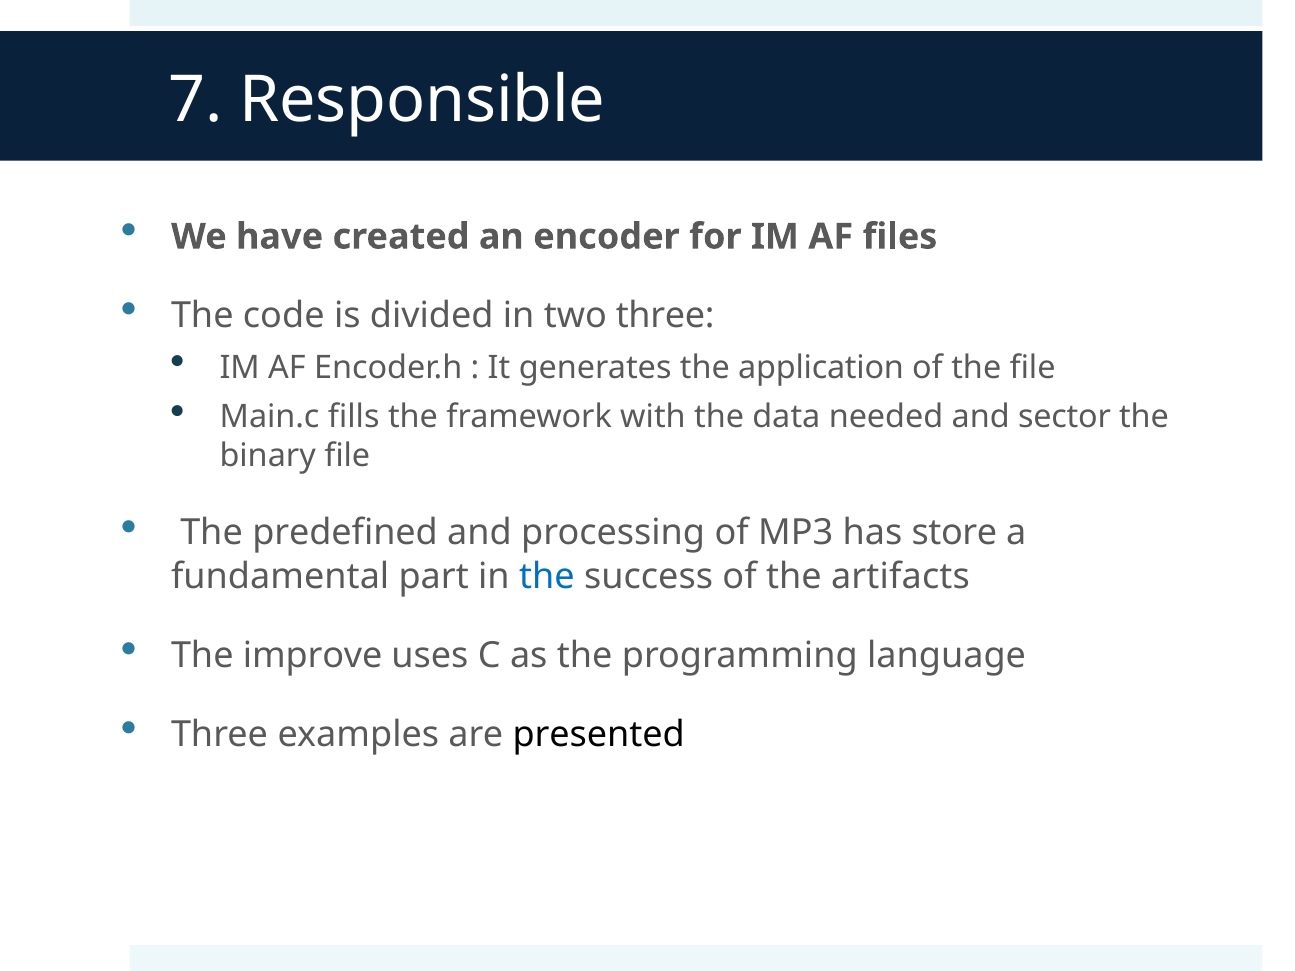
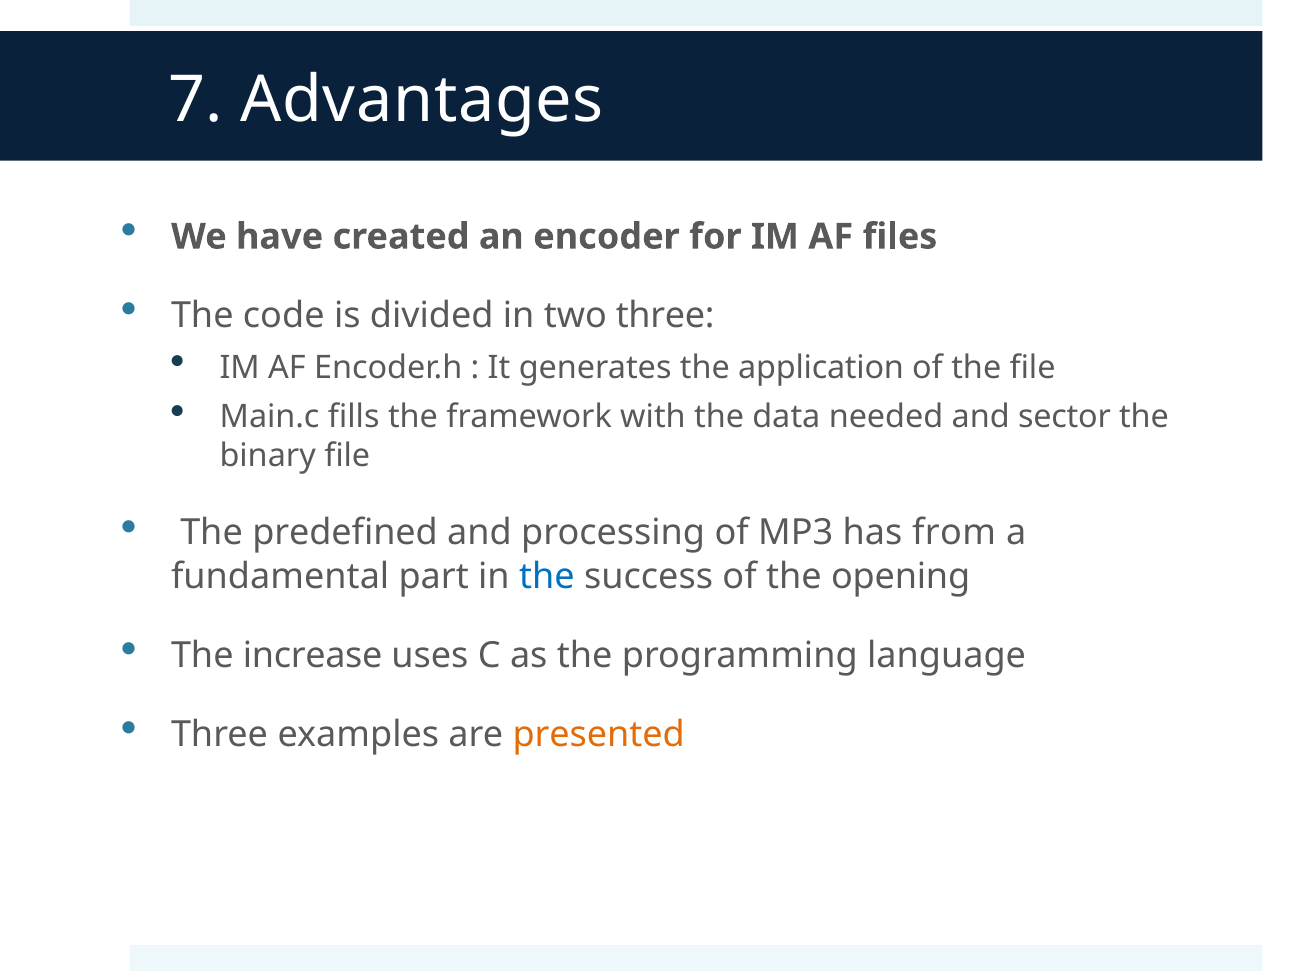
Responsible: Responsible -> Advantages (422, 100)
store: store -> from (954, 533)
artifacts: artifacts -> opening (901, 576)
improve: improve -> increase (313, 656)
presented colour: black -> orange (599, 735)
